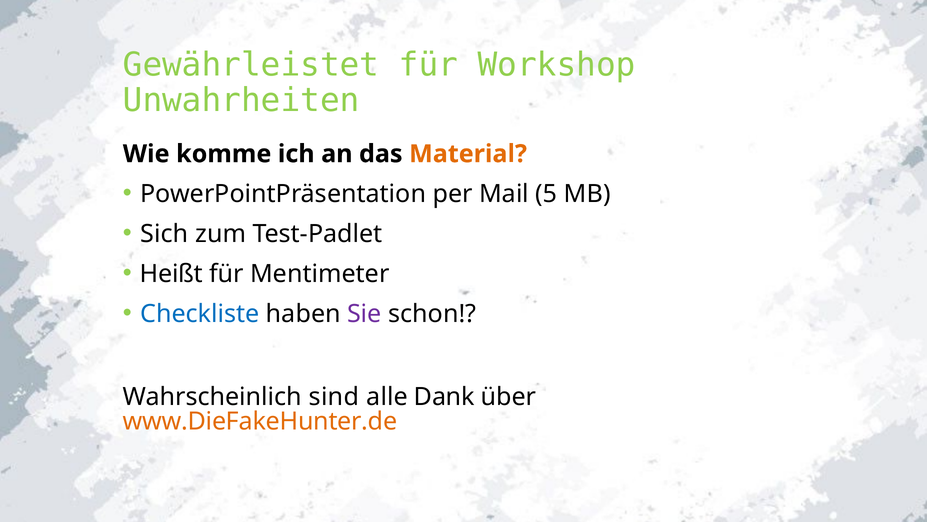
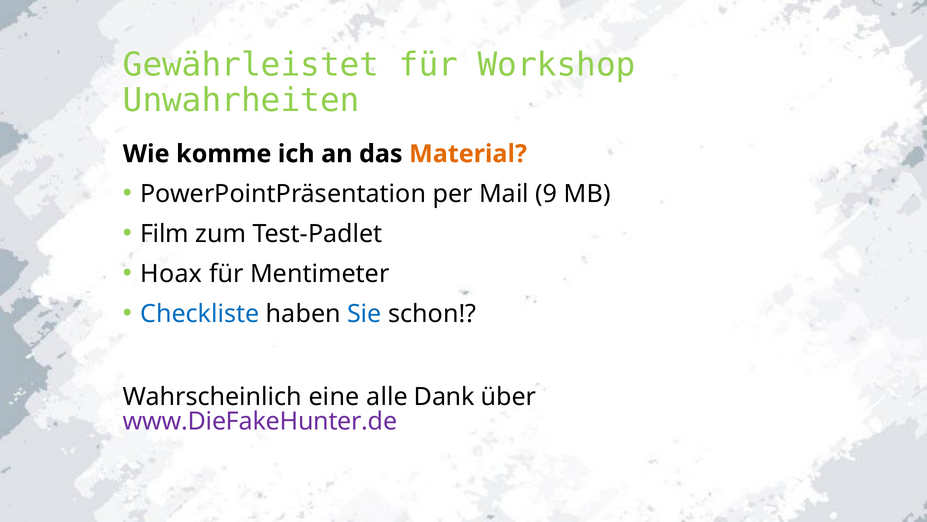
5: 5 -> 9 (546, 194)
Sich: Sich -> Film (165, 234)
Heißt: Heißt -> Hoax (171, 274)
Sie colour: purple -> blue (364, 314)
sind: sind -> eine (334, 397)
www.DieFakeHunter.de colour: orange -> purple (260, 421)
